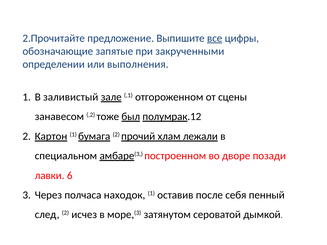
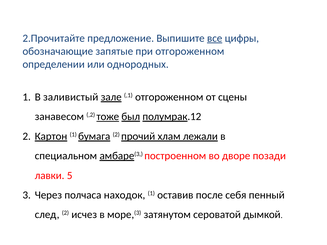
при закрученными: закрученными -> отгороженном (190, 51)
выполнения: выполнения -> однородных (138, 64)
тоже underline: none -> present (108, 117)
6: 6 -> 5 (70, 176)
